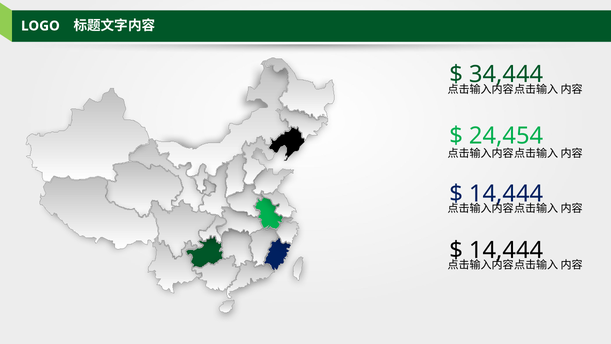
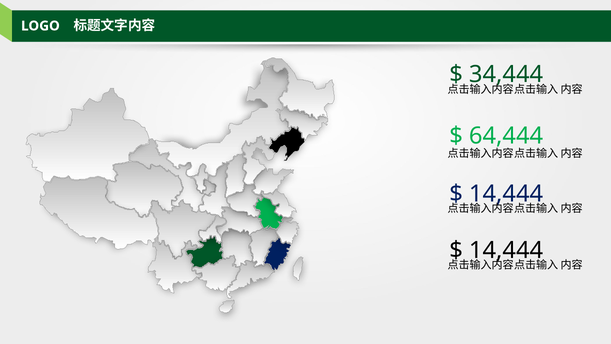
24,454: 24,454 -> 64,444 (506, 136)
